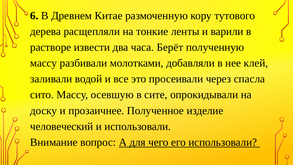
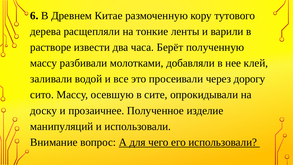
спасла: спасла -> дорогу (250, 79)
человеческий: человеческий -> манипуляций (62, 126)
